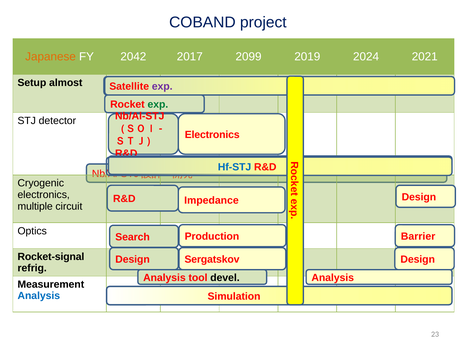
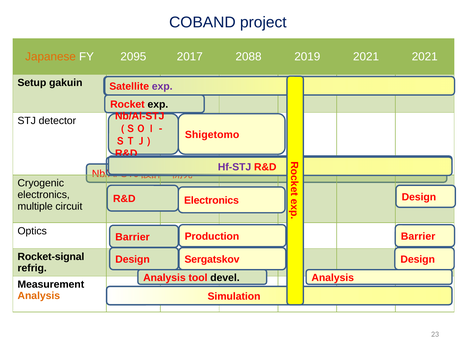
2042: 2042 -> 2095 (133, 57)
2099: 2099 -> 2088 (249, 57)
2019 2024: 2024 -> 2021 (366, 57)
almost: almost -> gakuin (66, 83)
exp colour: green -> black (158, 105)
Electronics: Electronics -> Shigetomo (212, 135)
Hf-STJ colour: blue -> purple (235, 167)
R&D Impedance: Impedance -> Electronics (212, 201)
Search: Search -> Barrier (133, 237)
Analysis colour: blue -> orange (39, 296)
